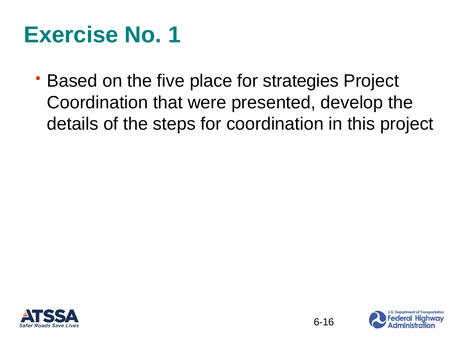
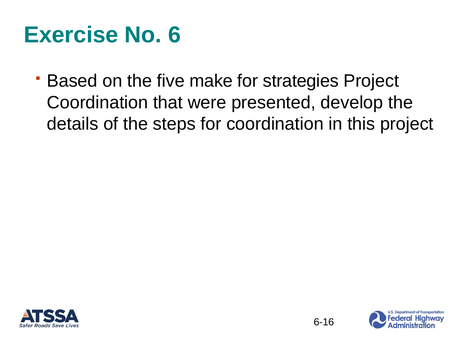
1: 1 -> 6 (174, 35)
place: place -> make (211, 81)
